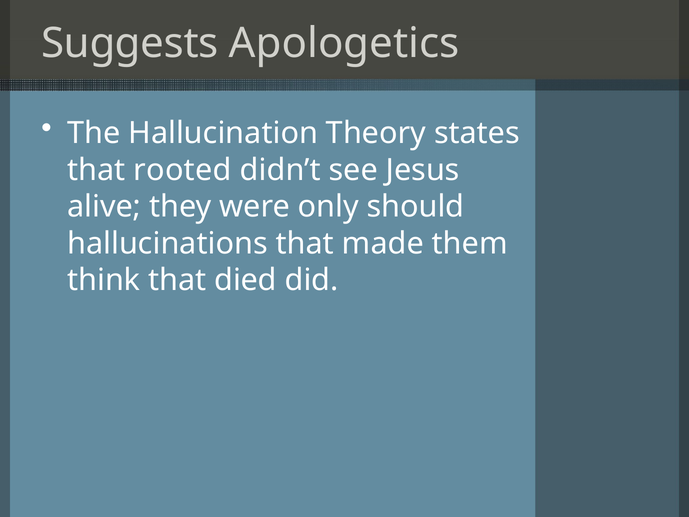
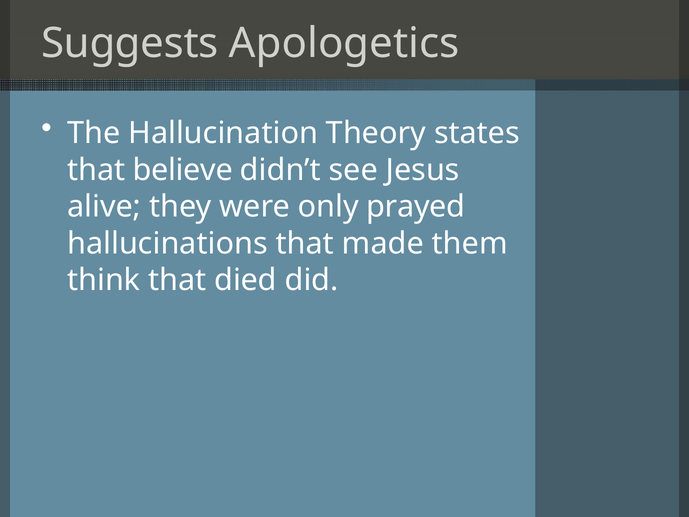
rooted: rooted -> believe (183, 170)
should: should -> prayed (416, 207)
